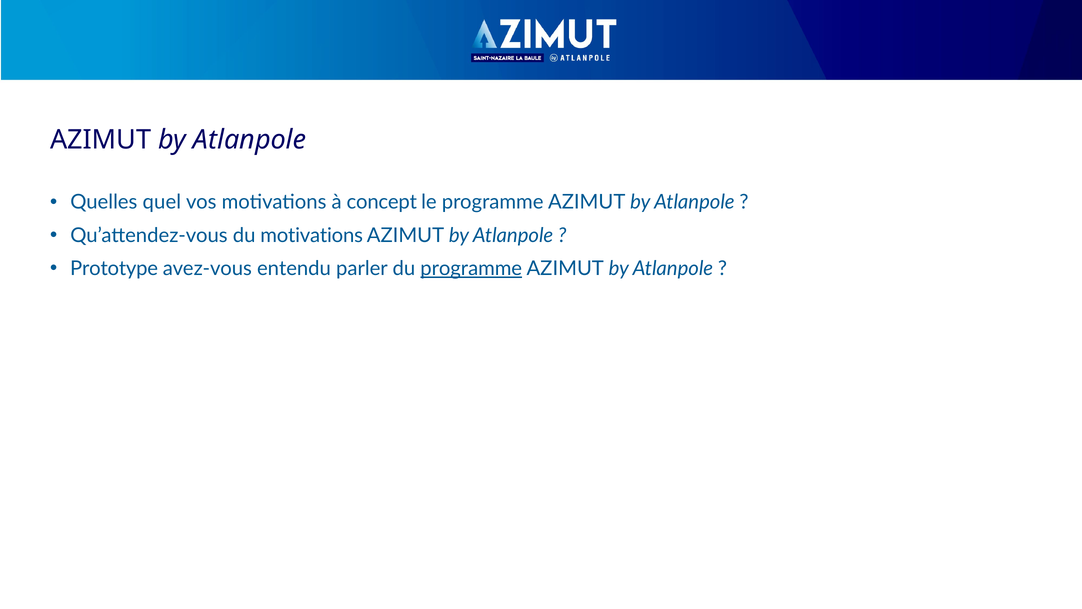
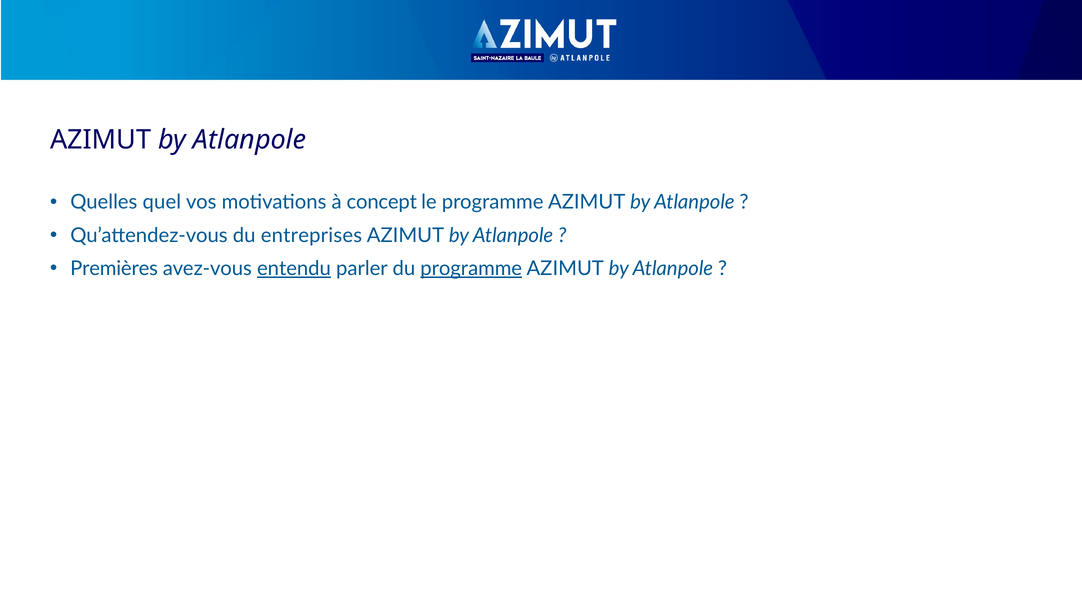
du motivations: motivations -> entreprises (311, 235)
Prototype: Prototype -> Premières (114, 268)
entendu underline: none -> present (294, 268)
